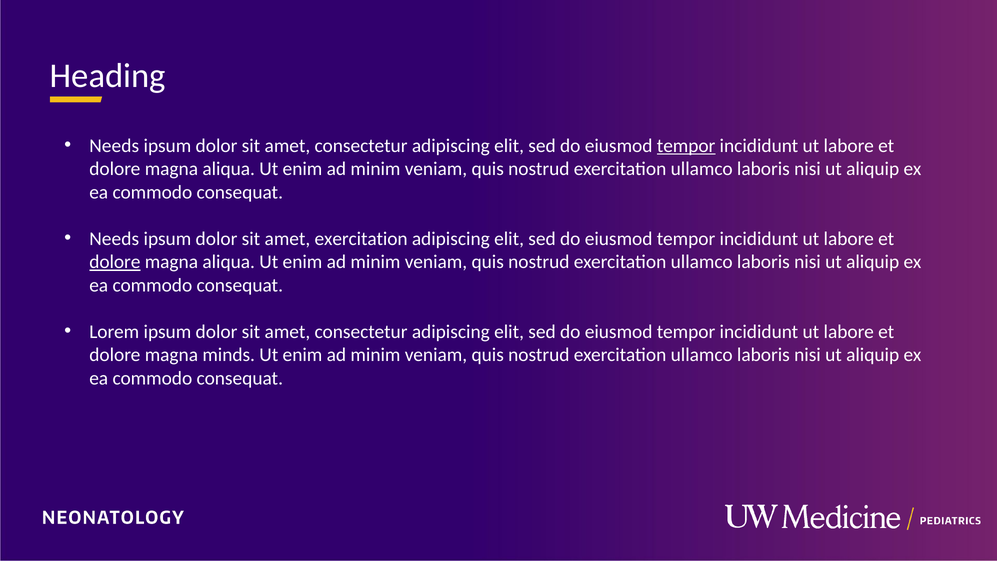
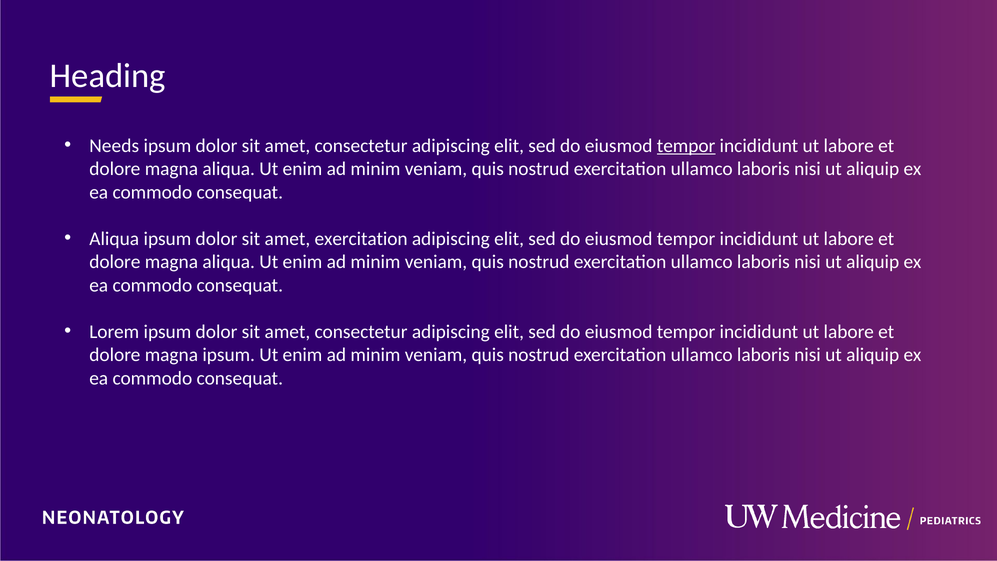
Needs: Needs -> Aliqua (114, 239)
dolore underline: present -> none (115, 262)
magna minds: minds -> ipsum (229, 355)
